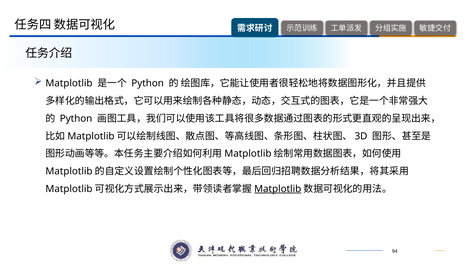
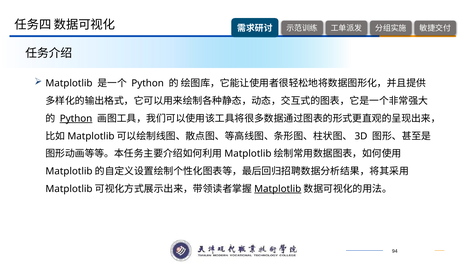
Python underline: none -> present (76, 119)
